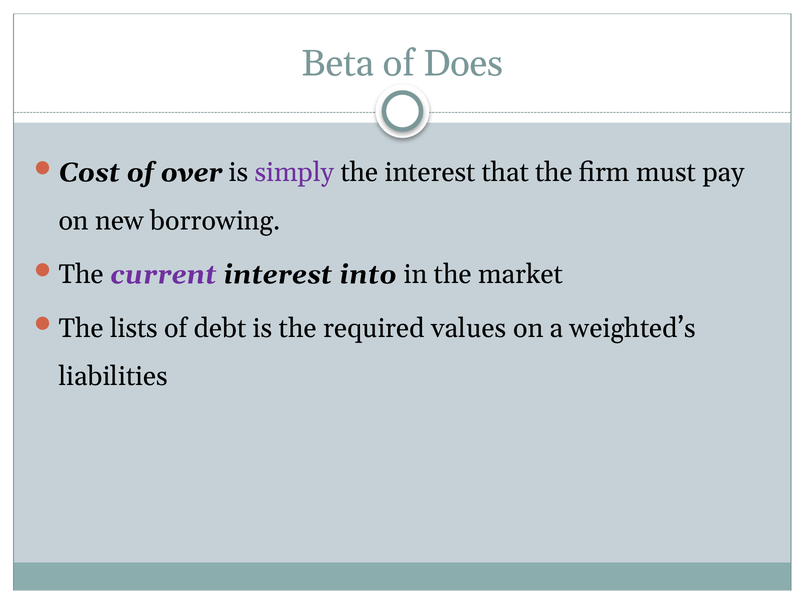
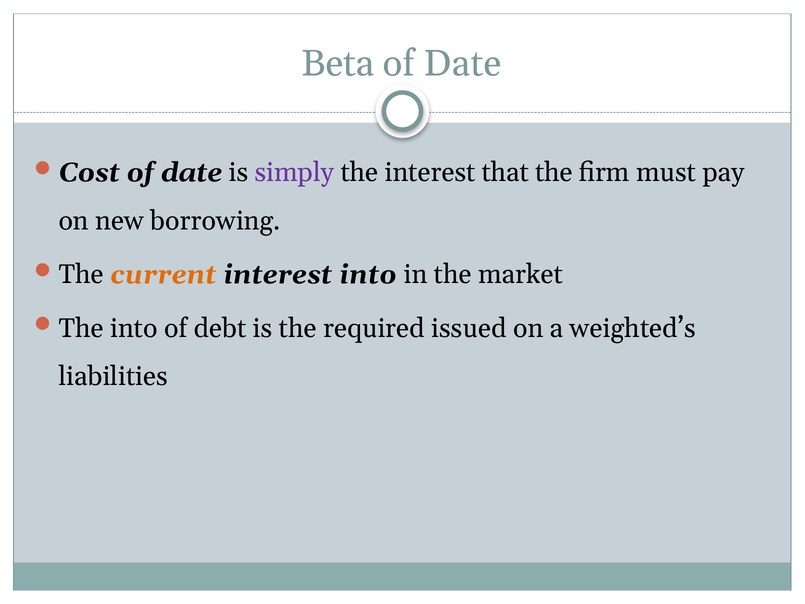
Does: Does -> Date (463, 63)
Cost of over: over -> date (192, 172)
current colour: purple -> orange (163, 274)
The lists: lists -> into (134, 328)
values: values -> issued (469, 328)
